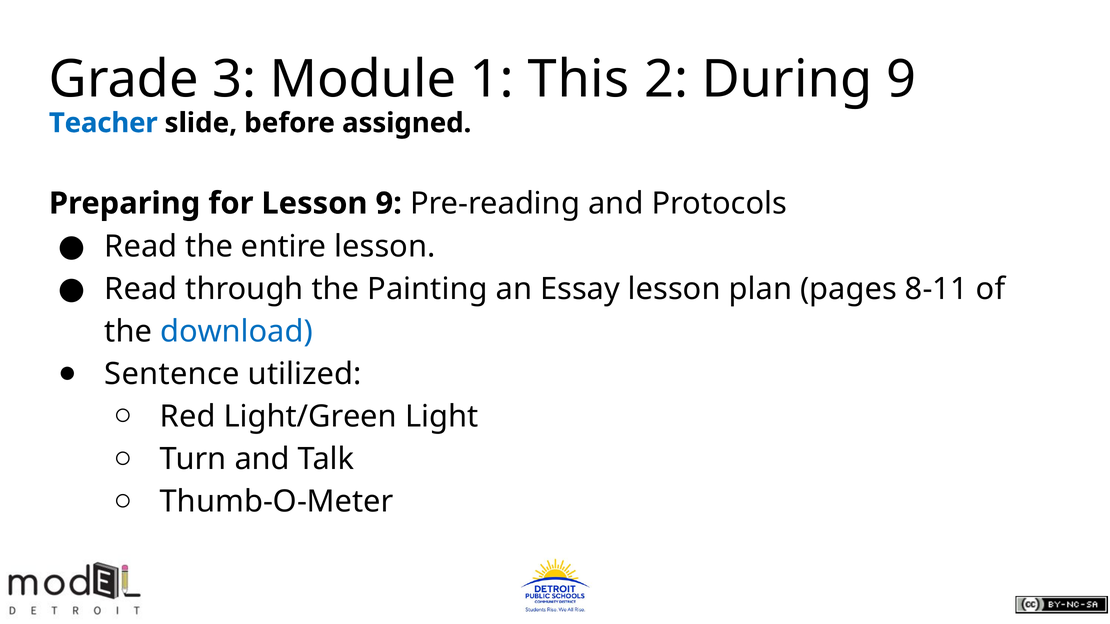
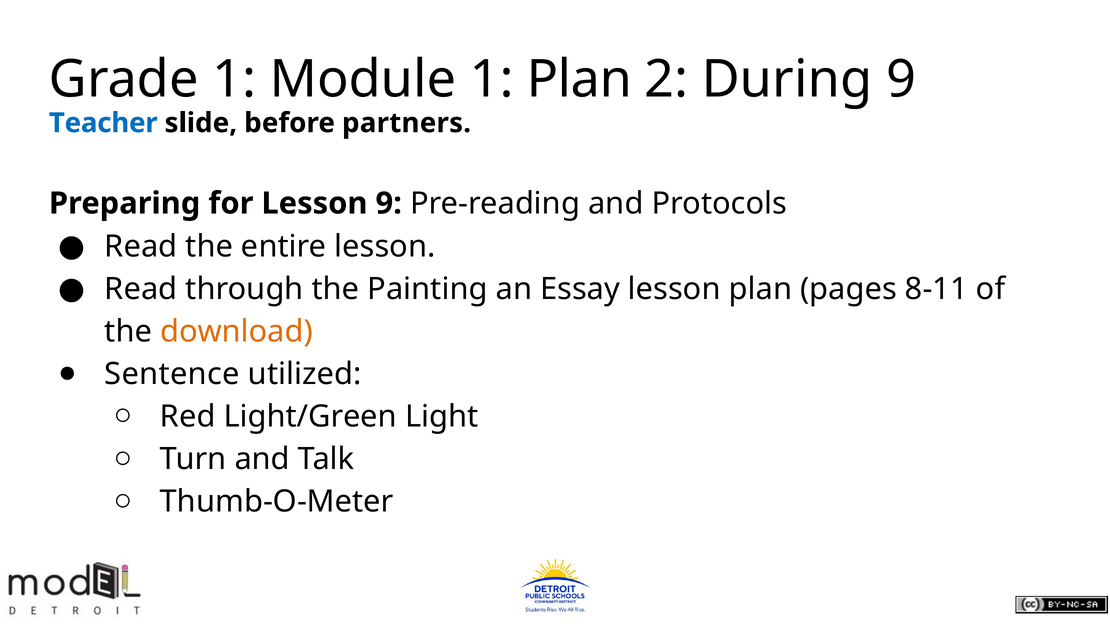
Grade 3: 3 -> 1 (234, 80)
1 This: This -> Plan (579, 80)
assigned: assigned -> partners (407, 123)
download colour: blue -> orange (236, 332)
